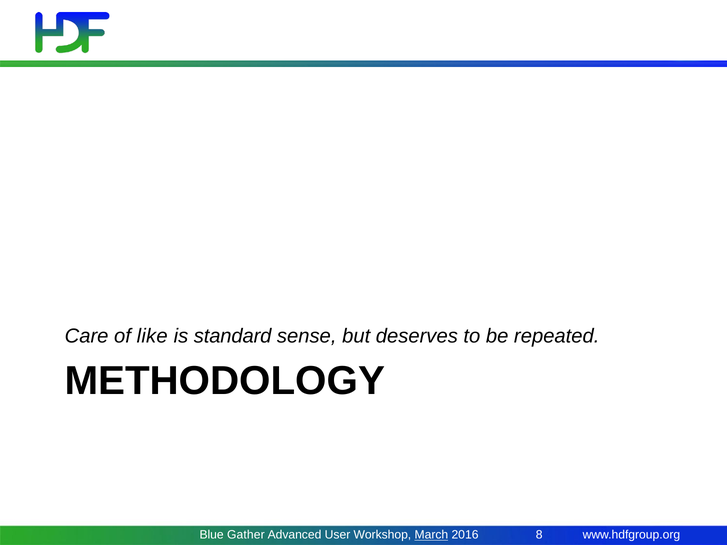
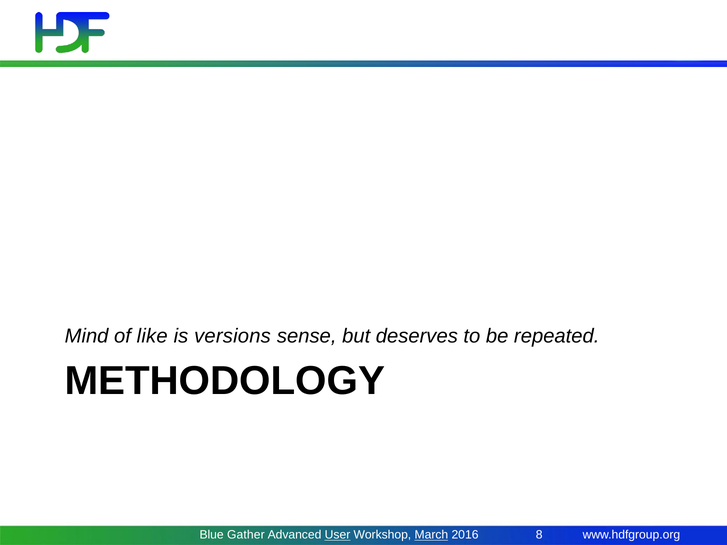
Care: Care -> Mind (87, 336)
standard: standard -> versions (232, 336)
User underline: none -> present (338, 535)
